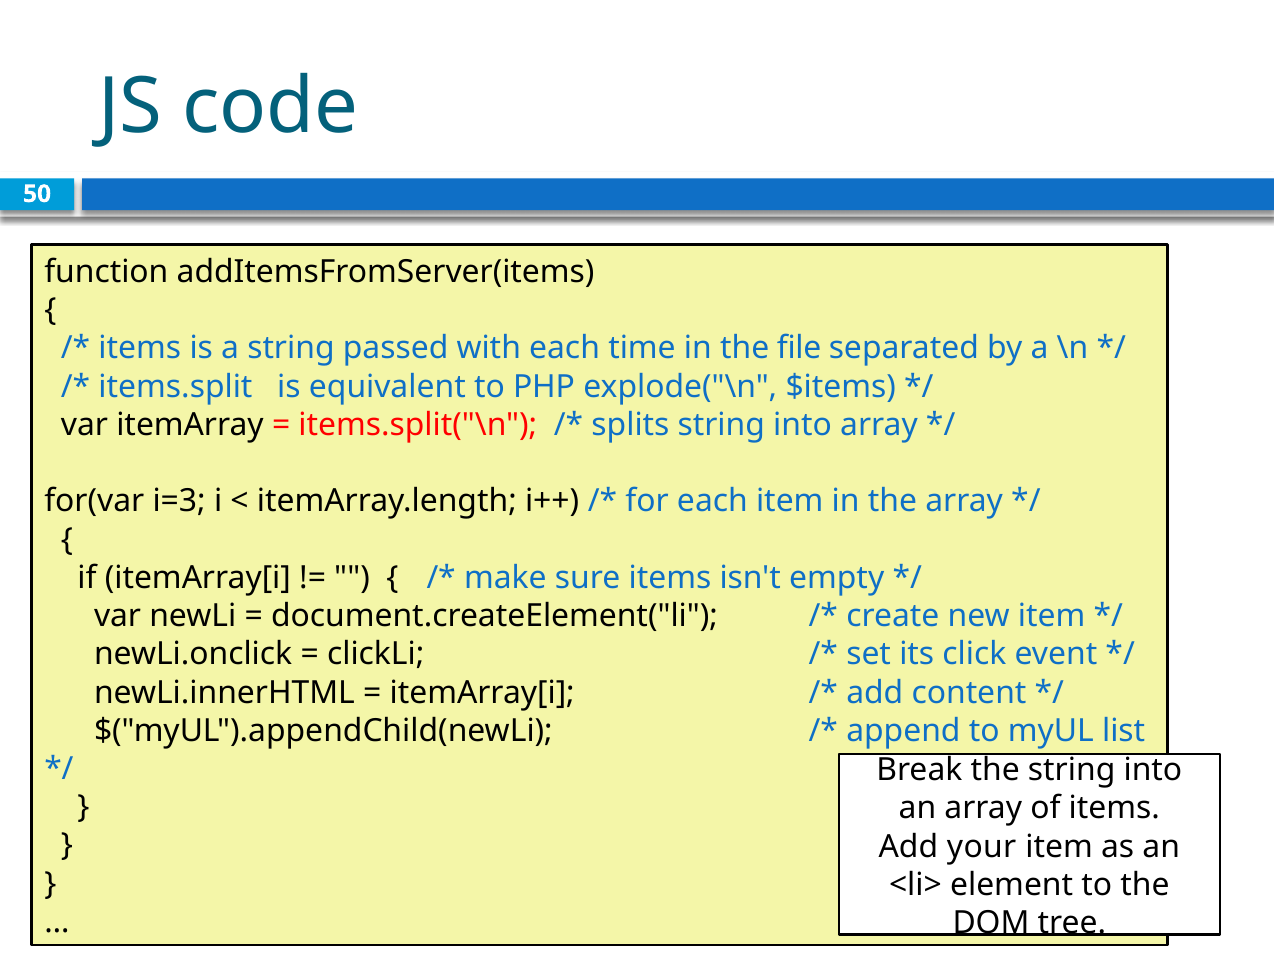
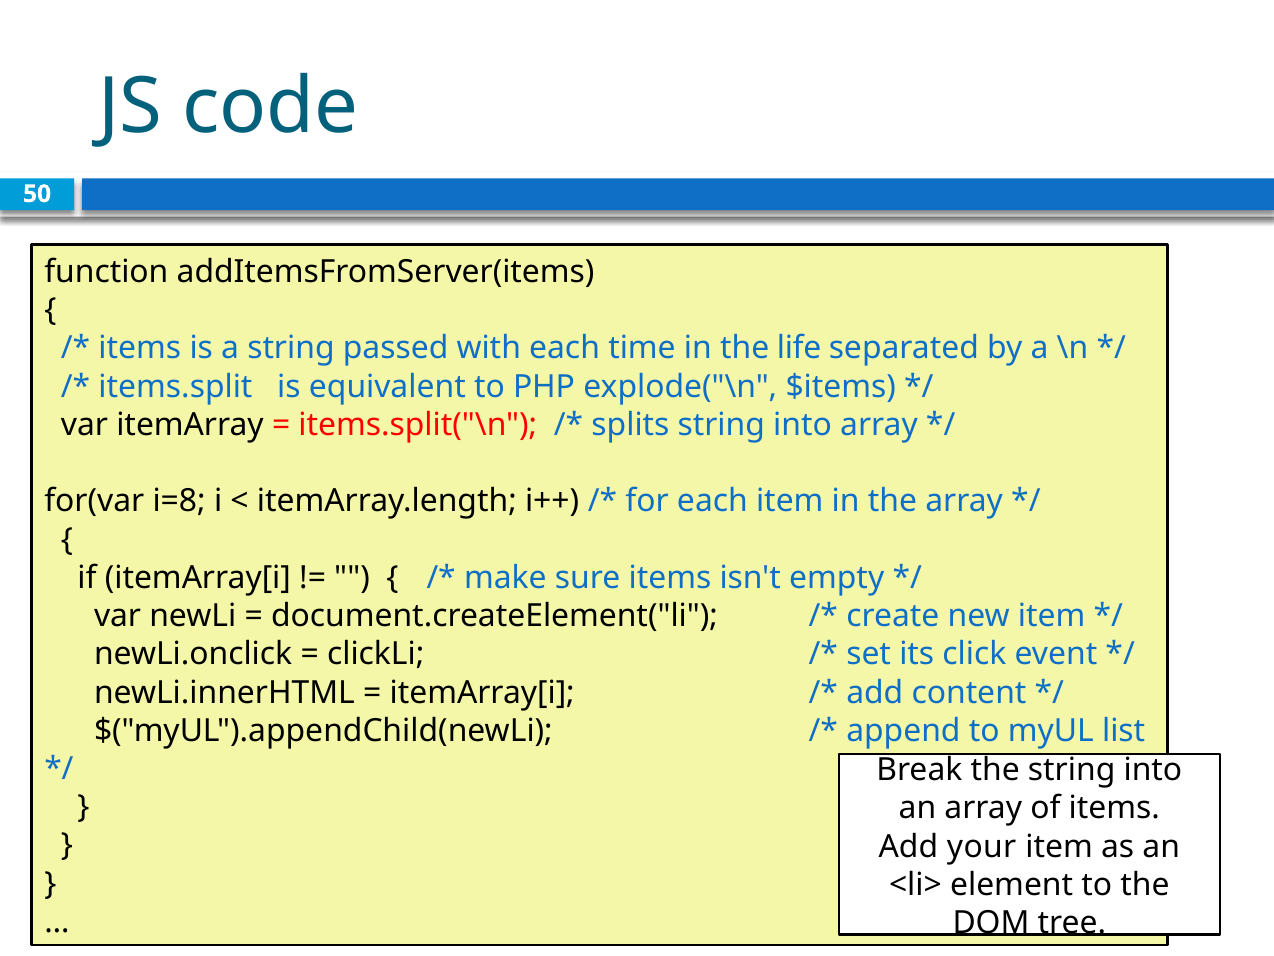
file: file -> life (799, 348)
i=3: i=3 -> i=8 (179, 501)
